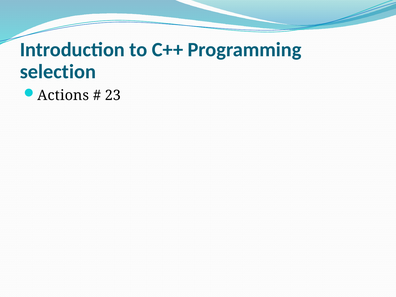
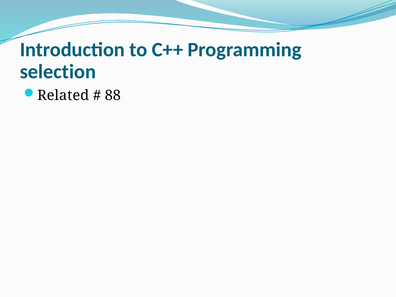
Actions: Actions -> Related (63, 95)
23: 23 -> 88 (113, 95)
